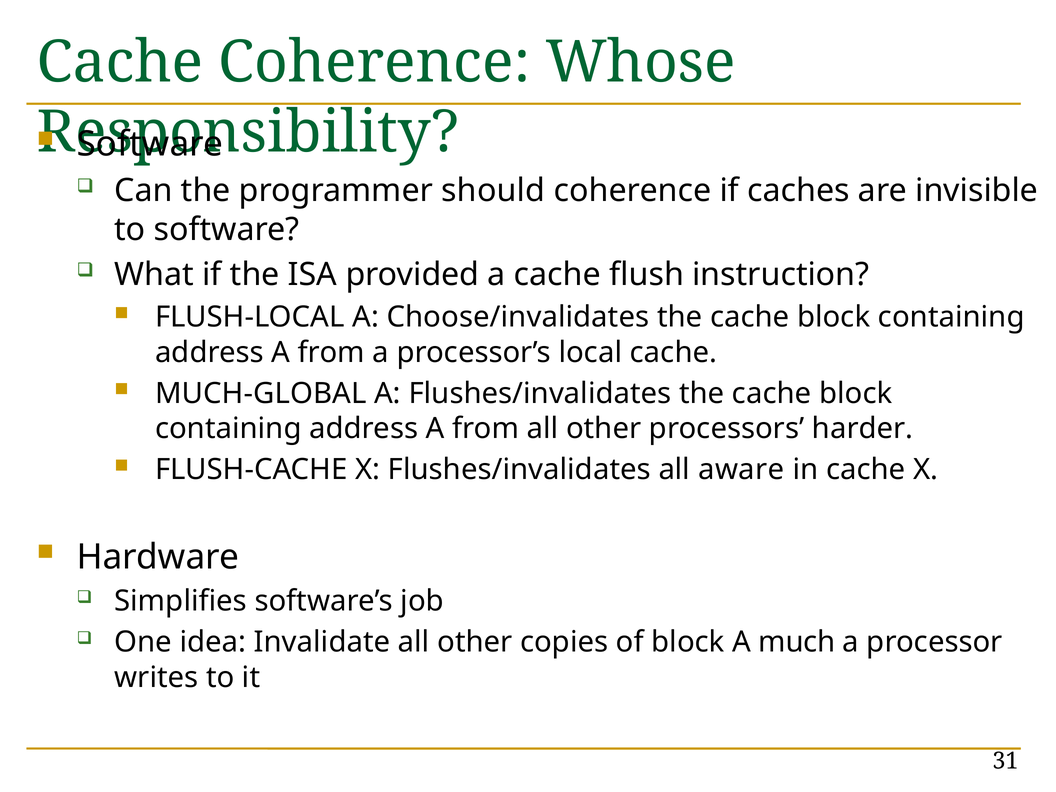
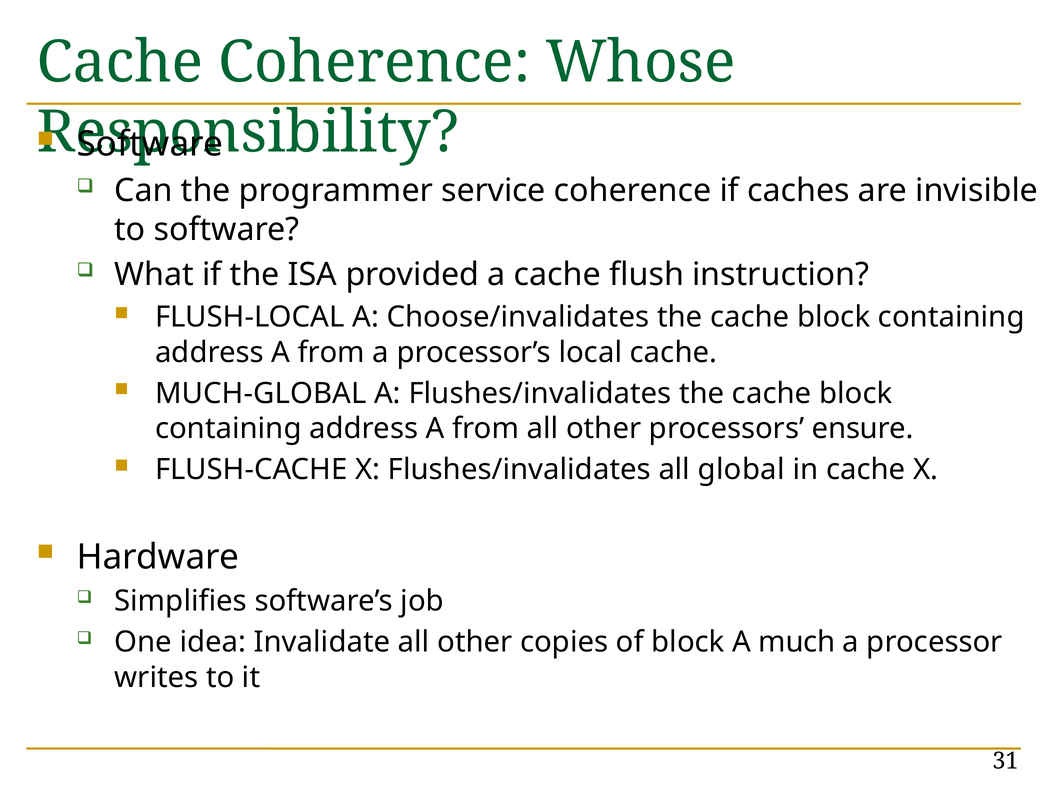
should: should -> service (493, 191)
harder: harder -> ensure (863, 429)
aware: aware -> global (741, 470)
